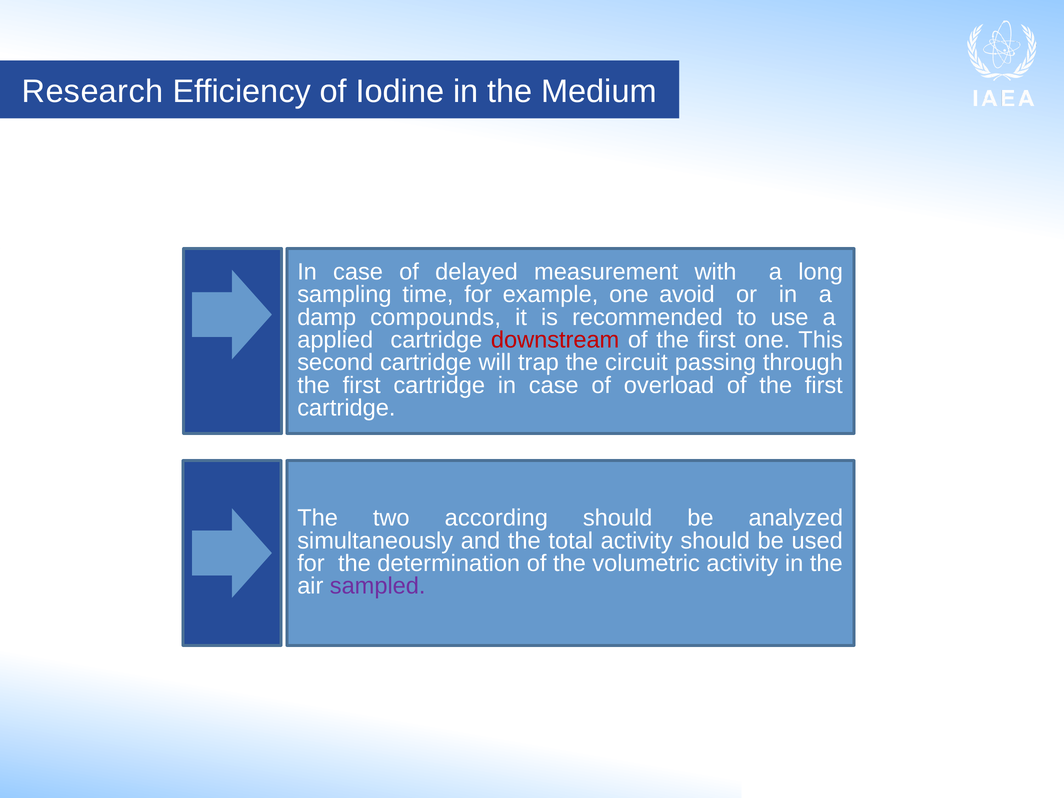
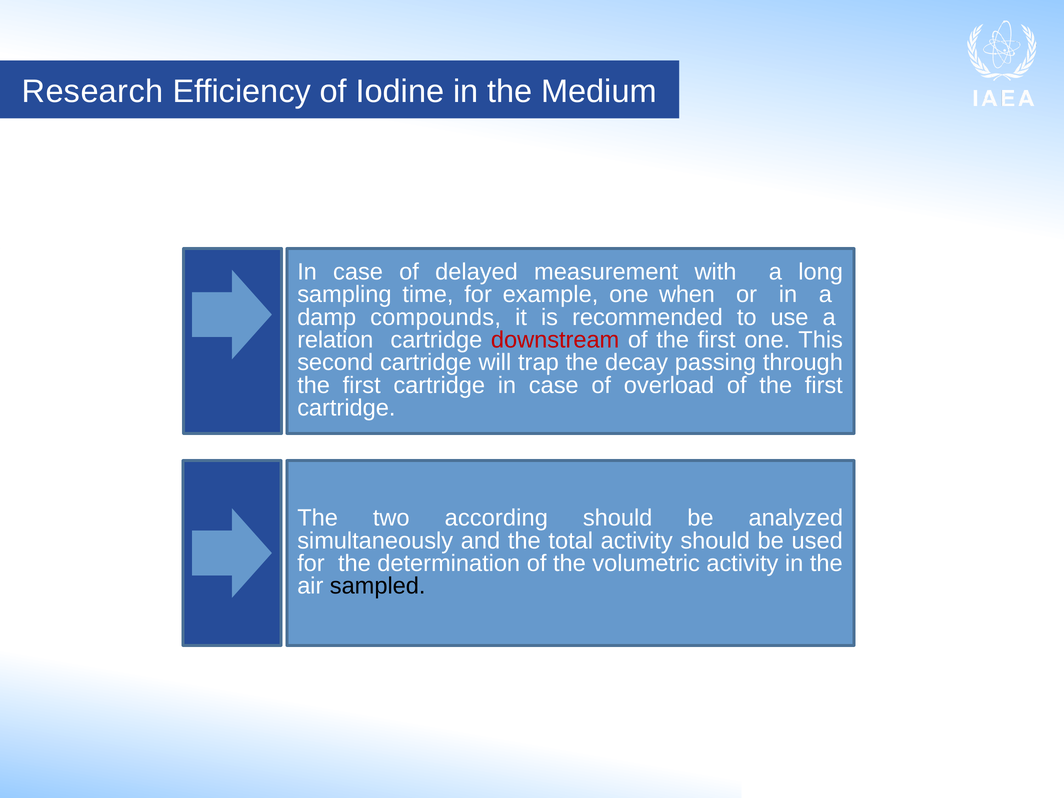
avoid: avoid -> when (687, 295)
applied: applied -> relation (335, 340)
circuit: circuit -> decay (637, 363)
sampled colour: purple -> black (378, 586)
